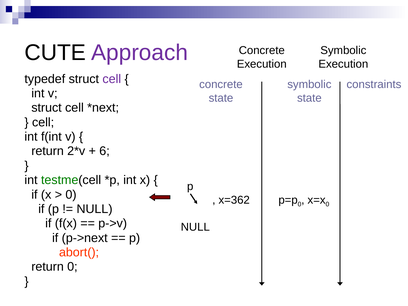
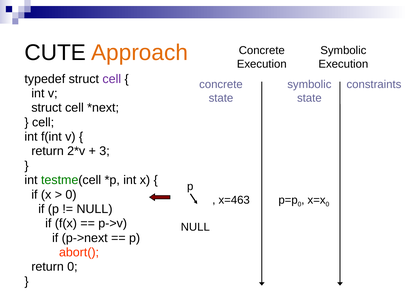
Approach colour: purple -> orange (140, 53)
6: 6 -> 3 (105, 151)
x=362: x=362 -> x=463 (234, 200)
